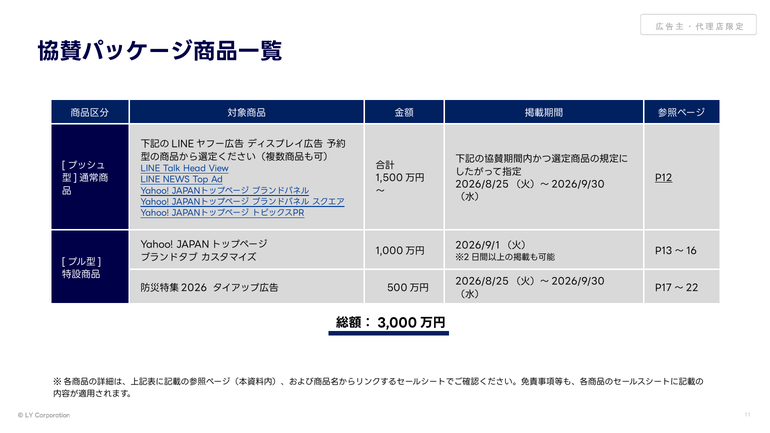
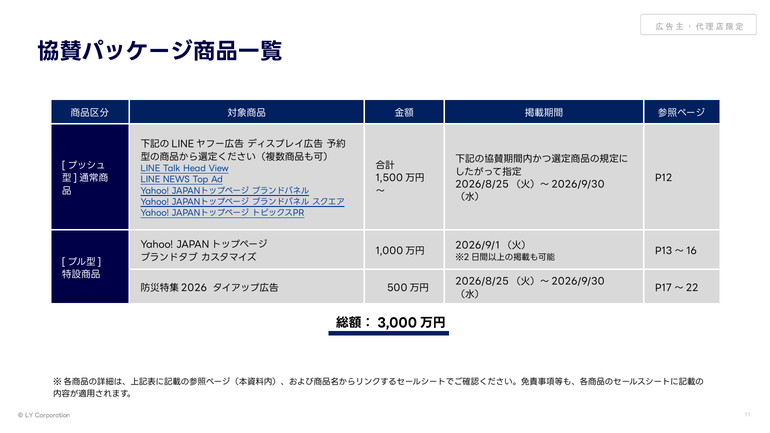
P12 underline: present -> none (664, 178)
